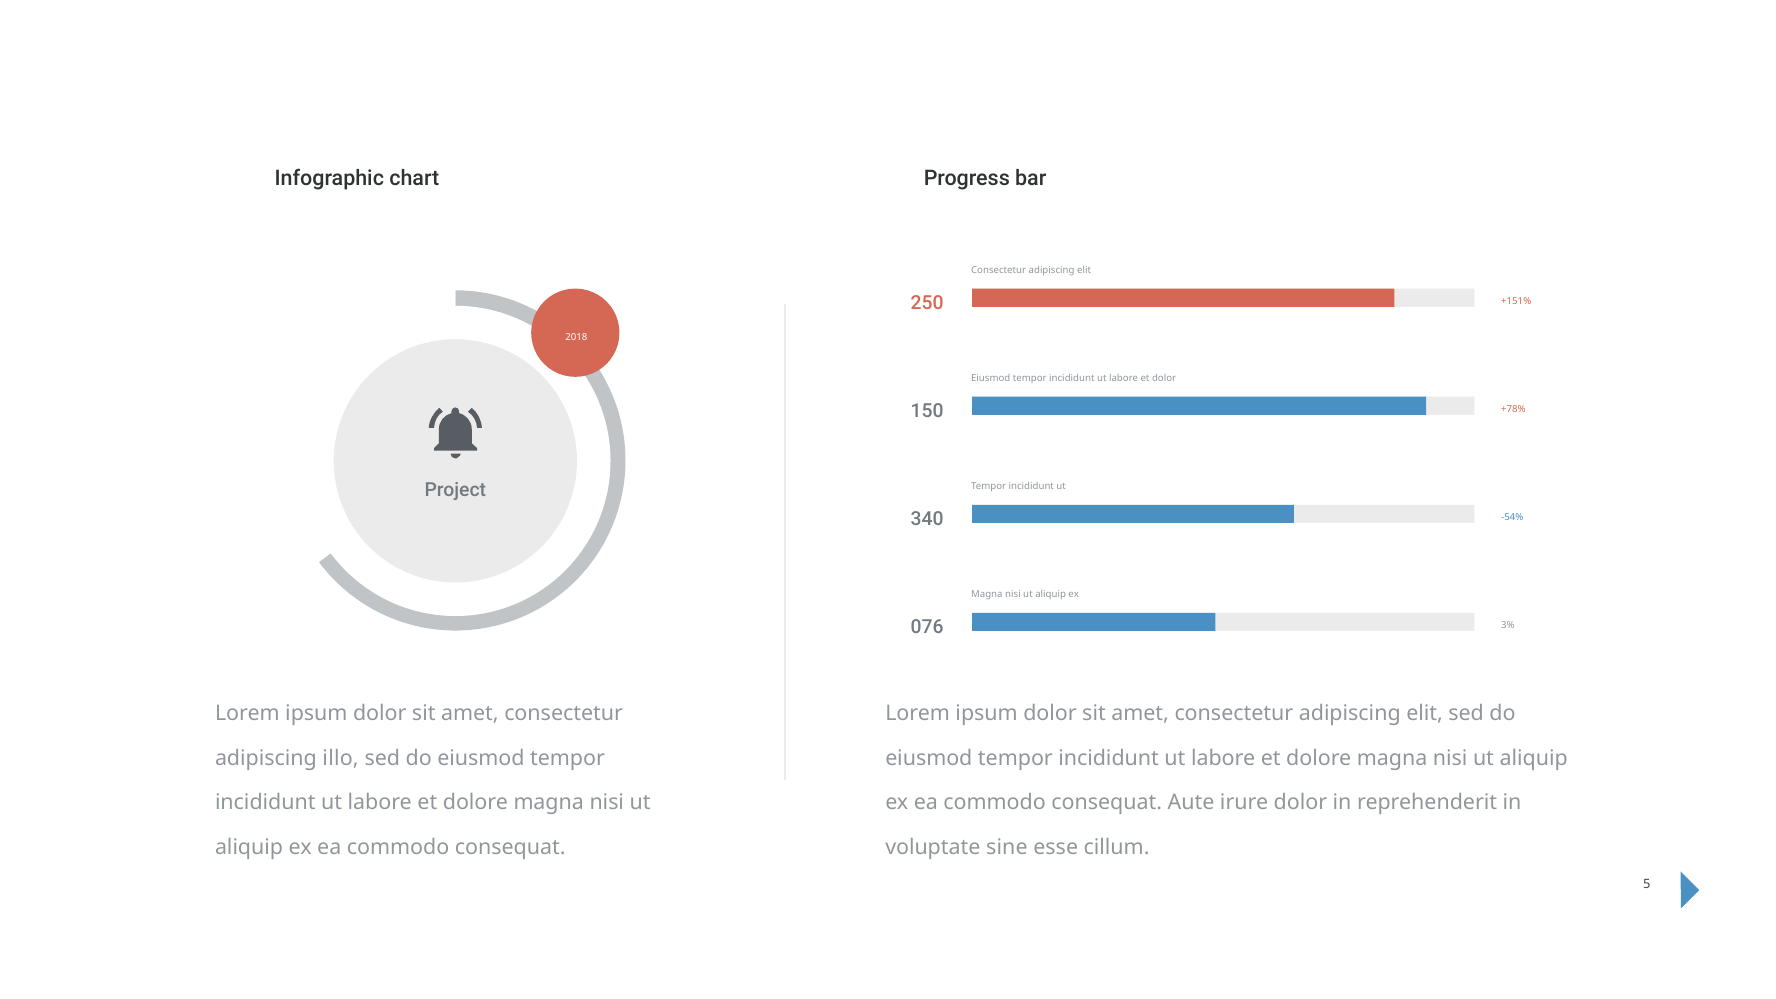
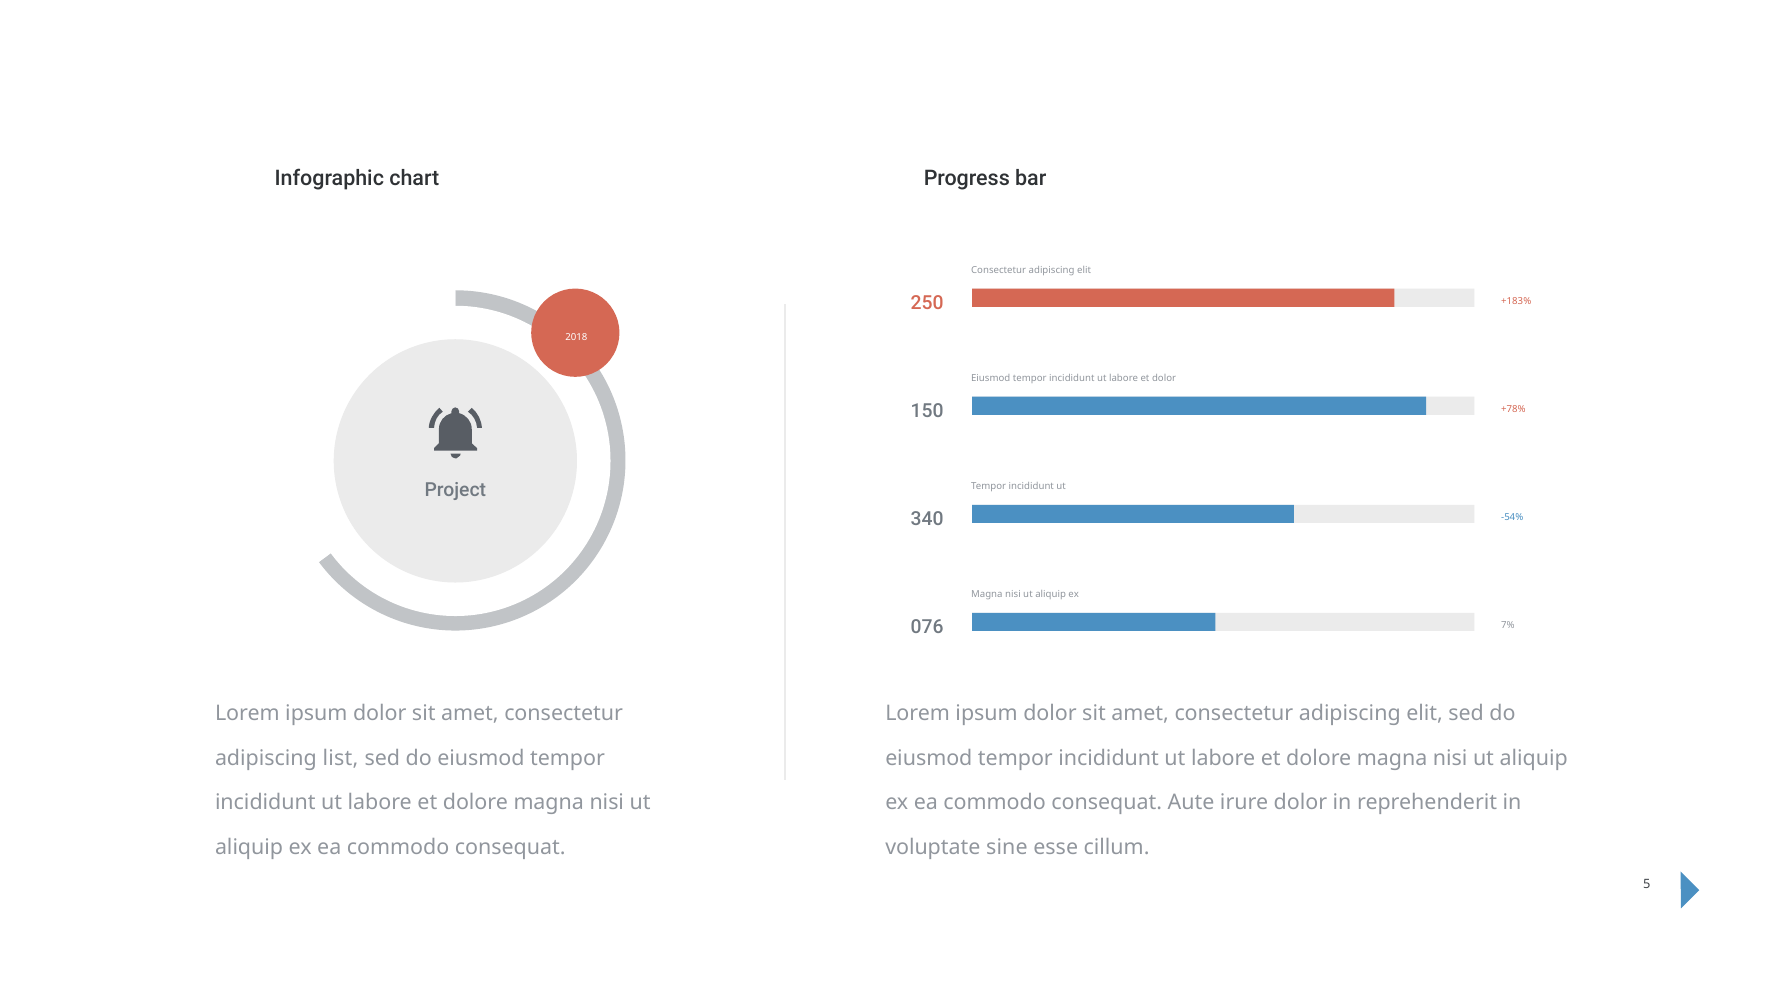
+151%: +151% -> +183% (1516, 302)
3%: 3% -> 7% (1508, 626)
illo: illo -> list (341, 758)
